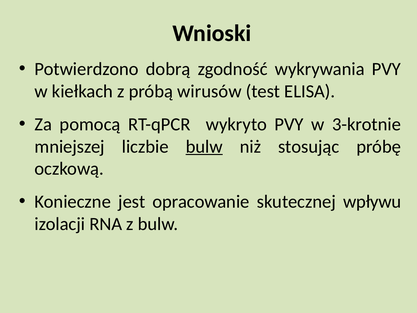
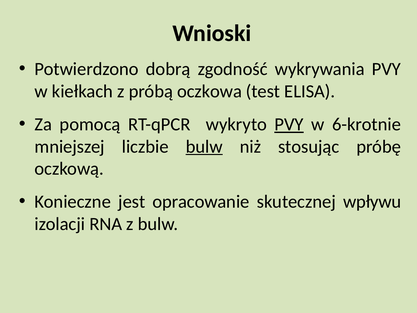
wirusów: wirusów -> oczkowa (210, 91)
PVY underline: none -> present (289, 124)
3-krotnie: 3-krotnie -> 6-krotnie (366, 124)
